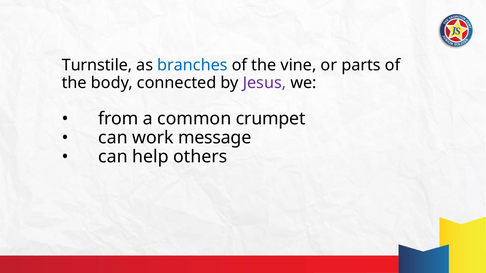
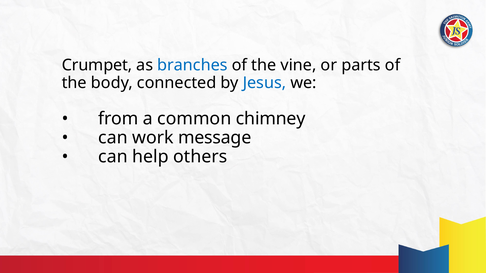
Turnstile: Turnstile -> Crumpet (97, 65)
Jesus colour: purple -> blue (264, 83)
crumpet: crumpet -> chimney (271, 119)
